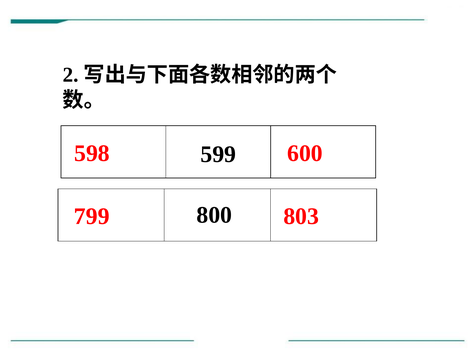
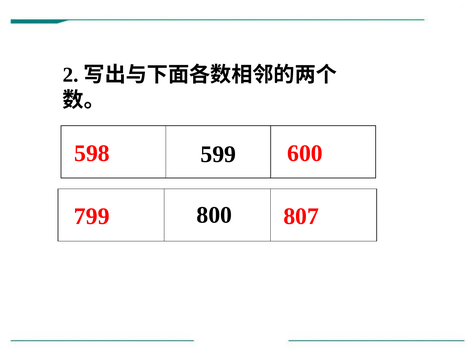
803: 803 -> 807 (301, 217)
